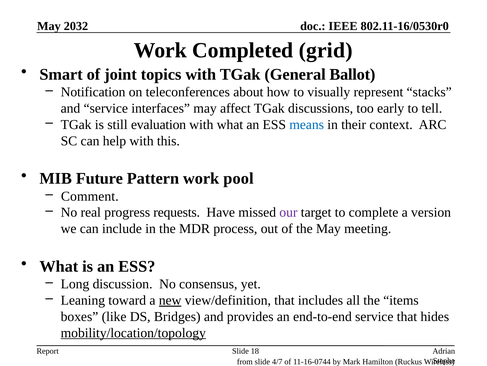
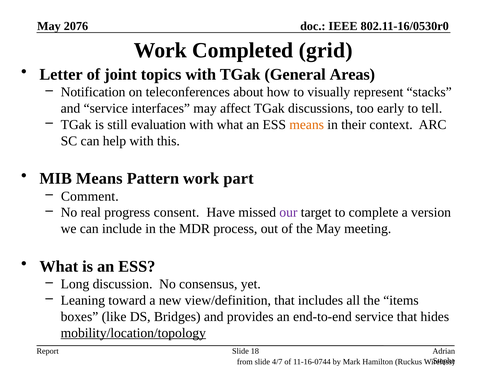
2032: 2032 -> 2076 (76, 26)
Smart: Smart -> Letter (61, 74)
Ballot: Ballot -> Areas (352, 74)
means colour: blue -> orange (307, 124)
MIB Future: Future -> Means (99, 178)
pool: pool -> part (238, 178)
requests: requests -> consent (177, 212)
new underline: present -> none (170, 300)
